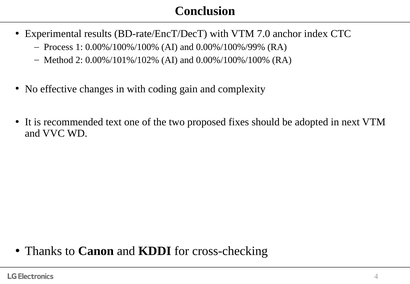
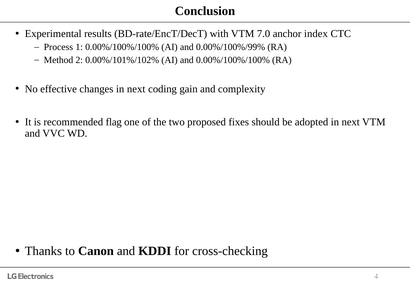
changes in with: with -> next (136, 89)
text: text -> flag (114, 122)
